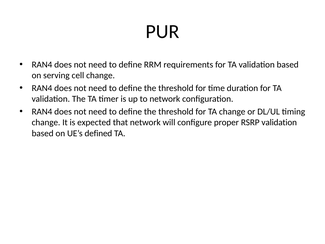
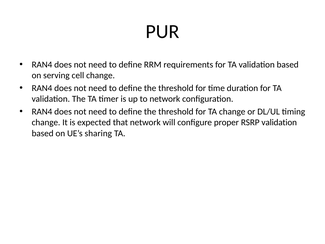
defined: defined -> sharing (98, 133)
